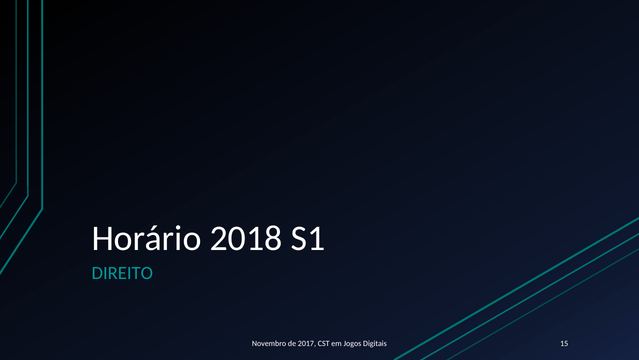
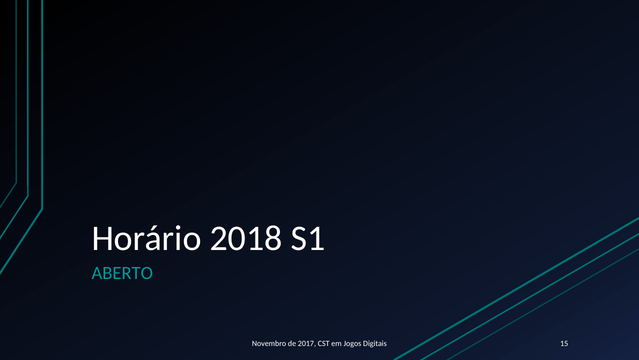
DIREITO: DIREITO -> ABERTO (122, 273)
